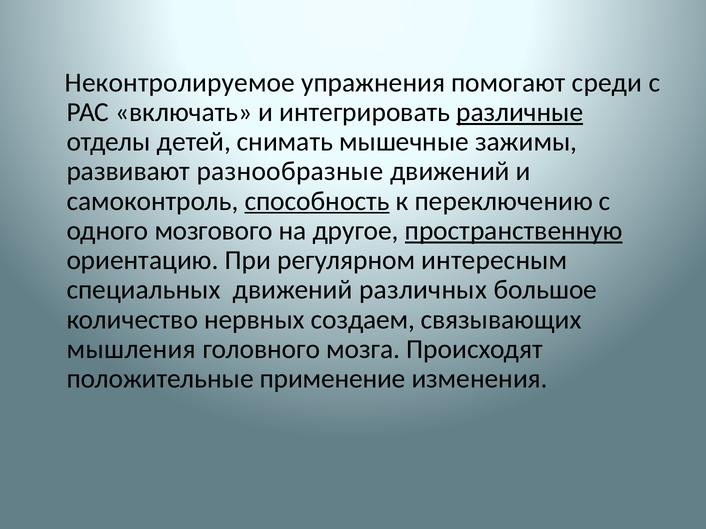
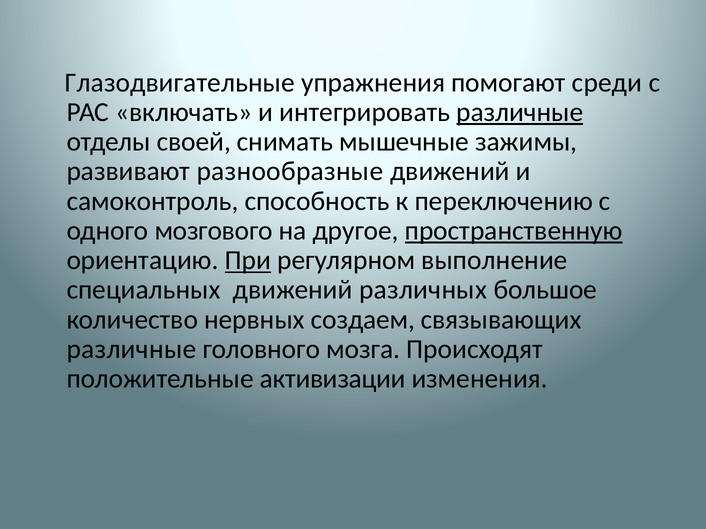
Неконтролируемое: Неконтролируемое -> Глазодвигательные (180, 83)
детей: детей -> своей (194, 142)
способность underline: present -> none (317, 201)
При underline: none -> present (248, 261)
интересным: интересным -> выполнение (494, 261)
мышления: мышления -> различные (131, 350)
применение: применение -> активизации (333, 379)
